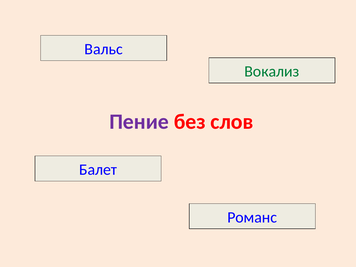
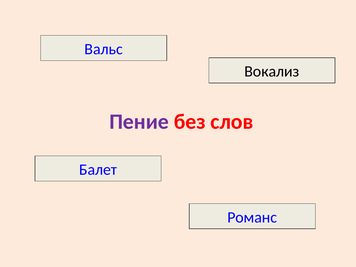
Вокализ colour: green -> black (272, 72)
